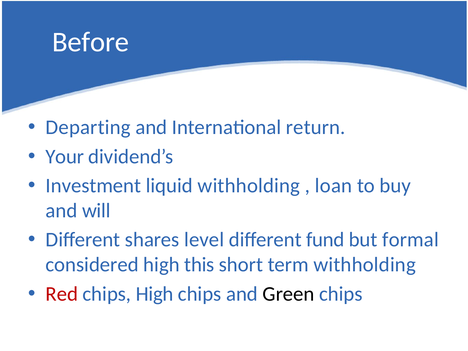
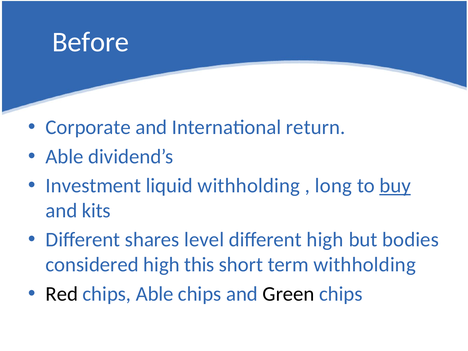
Departing: Departing -> Corporate (88, 127)
Your: Your -> Able (65, 157)
loan: loan -> long (333, 186)
buy underline: none -> present (395, 186)
will: will -> kits (96, 211)
different fund: fund -> high (325, 240)
formal: formal -> bodies (411, 240)
Red colour: red -> black (62, 294)
chips High: High -> Able (155, 294)
